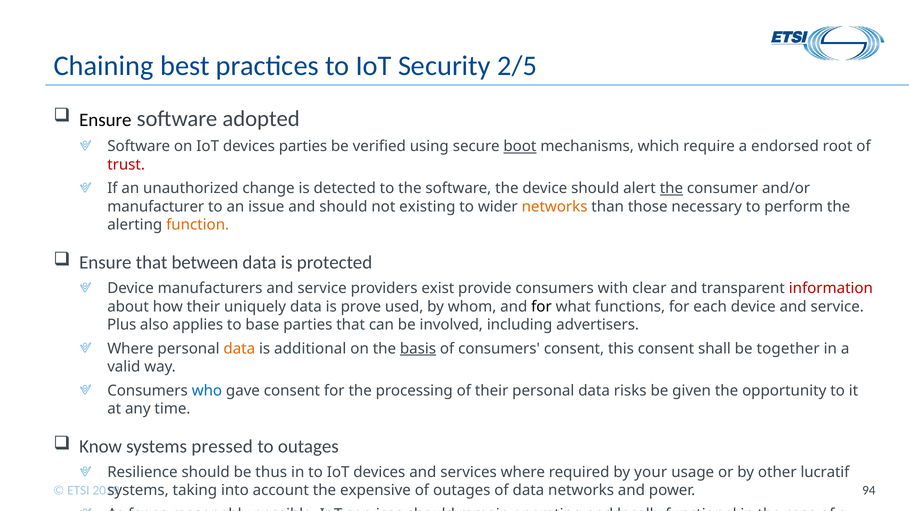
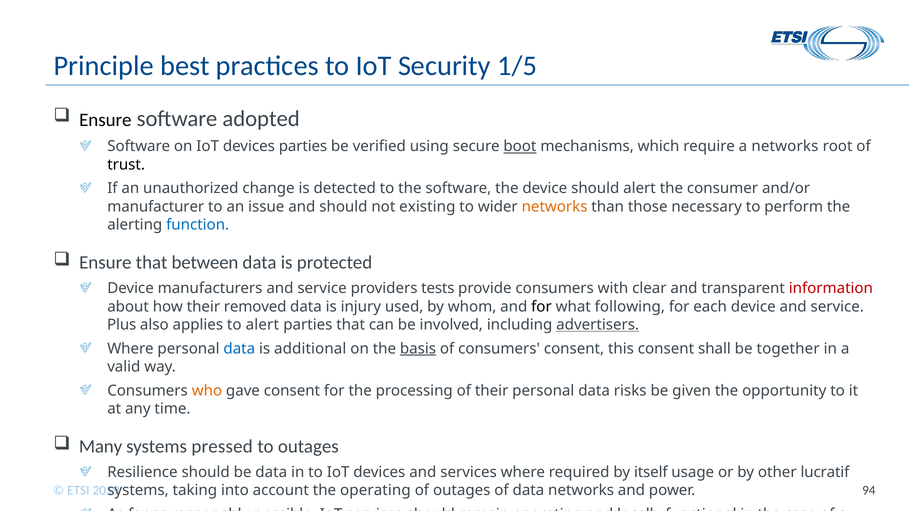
Chaining: Chaining -> Principle (104, 66)
2/5: 2/5 -> 1/5 (517, 66)
a endorsed: endorsed -> networks (785, 147)
trust colour: red -> black (126, 165)
the underline: present -> none (671, 189)
function colour: orange -> blue (198, 225)
exist: exist -> tests (438, 289)
uniquely: uniquely -> removed (255, 307)
prove: prove -> injury (361, 307)
functions: functions -> following (630, 307)
to base: base -> alert (262, 325)
advertisers underline: none -> present (598, 325)
data colour: orange -> blue (239, 349)
who colour: blue -> orange (207, 391)
Know: Know -> Many (101, 447)
be thus: thus -> data (271, 473)
your: your -> itself (651, 473)
the expensive: expensive -> operating (375, 491)
